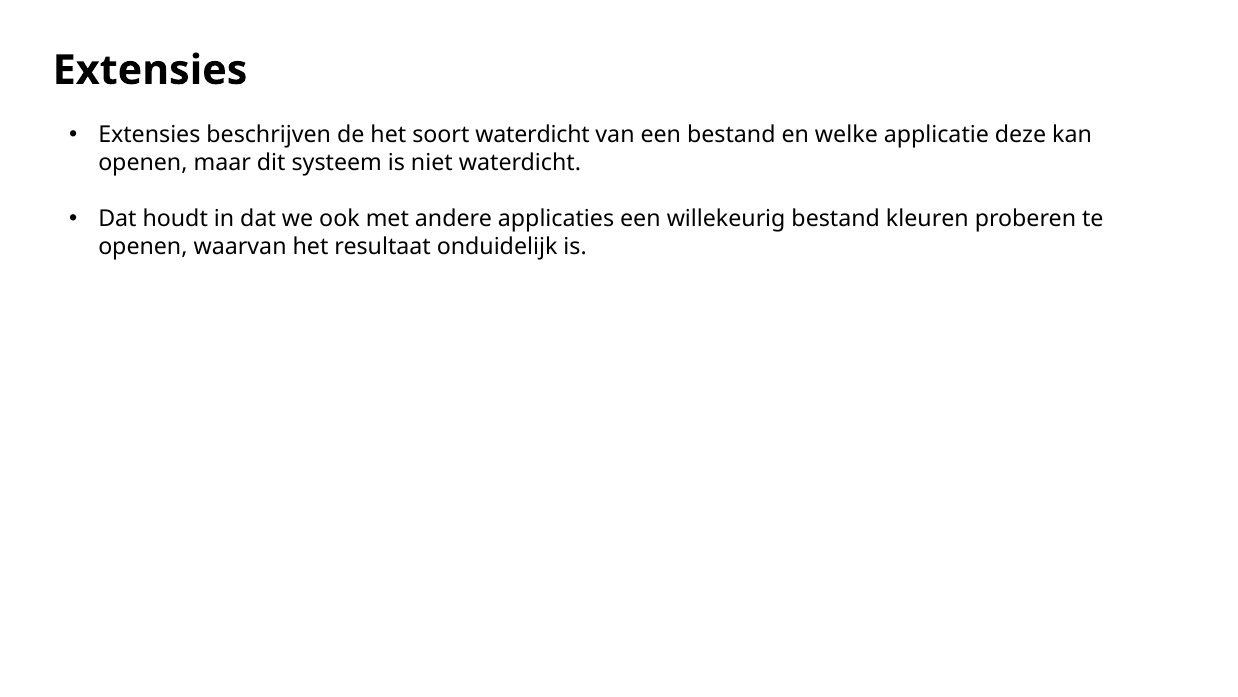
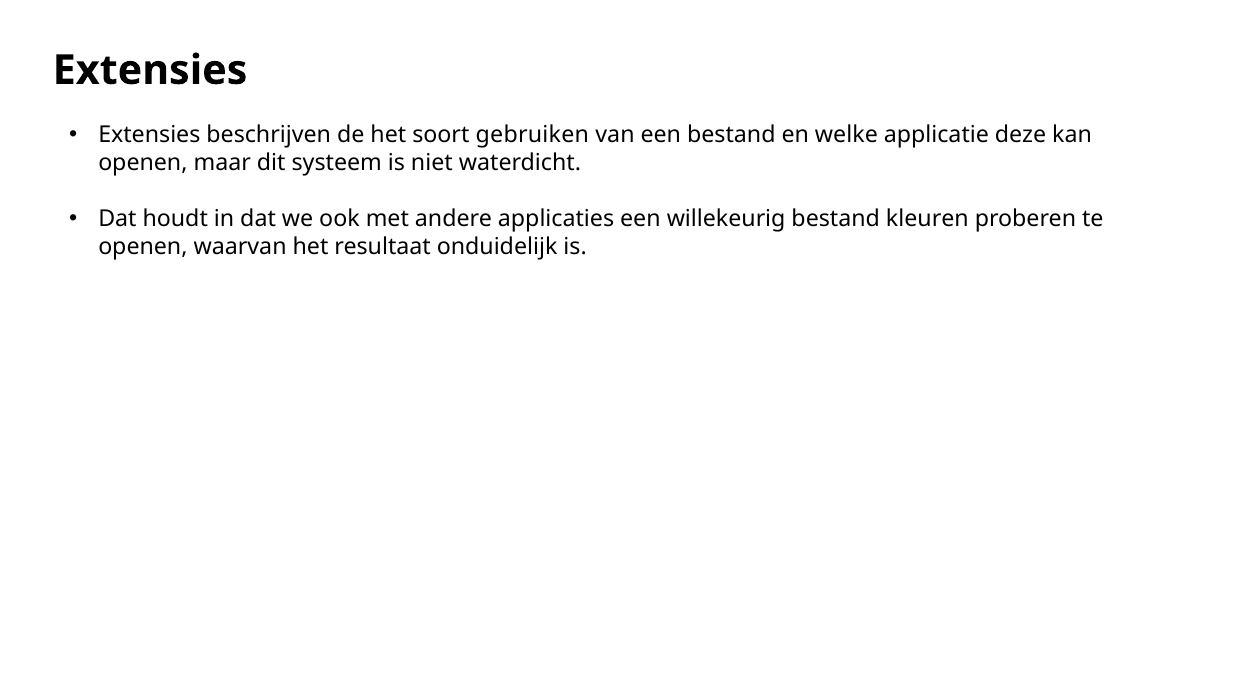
soort waterdicht: waterdicht -> gebruiken (532, 135)
